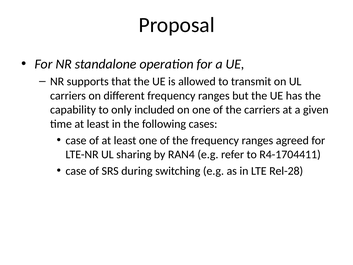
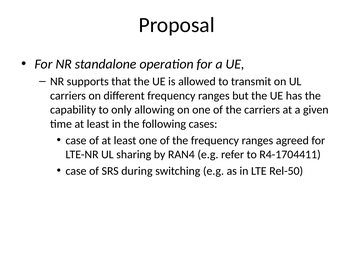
included: included -> allowing (154, 110)
Rel-28: Rel-28 -> Rel-50 (286, 171)
